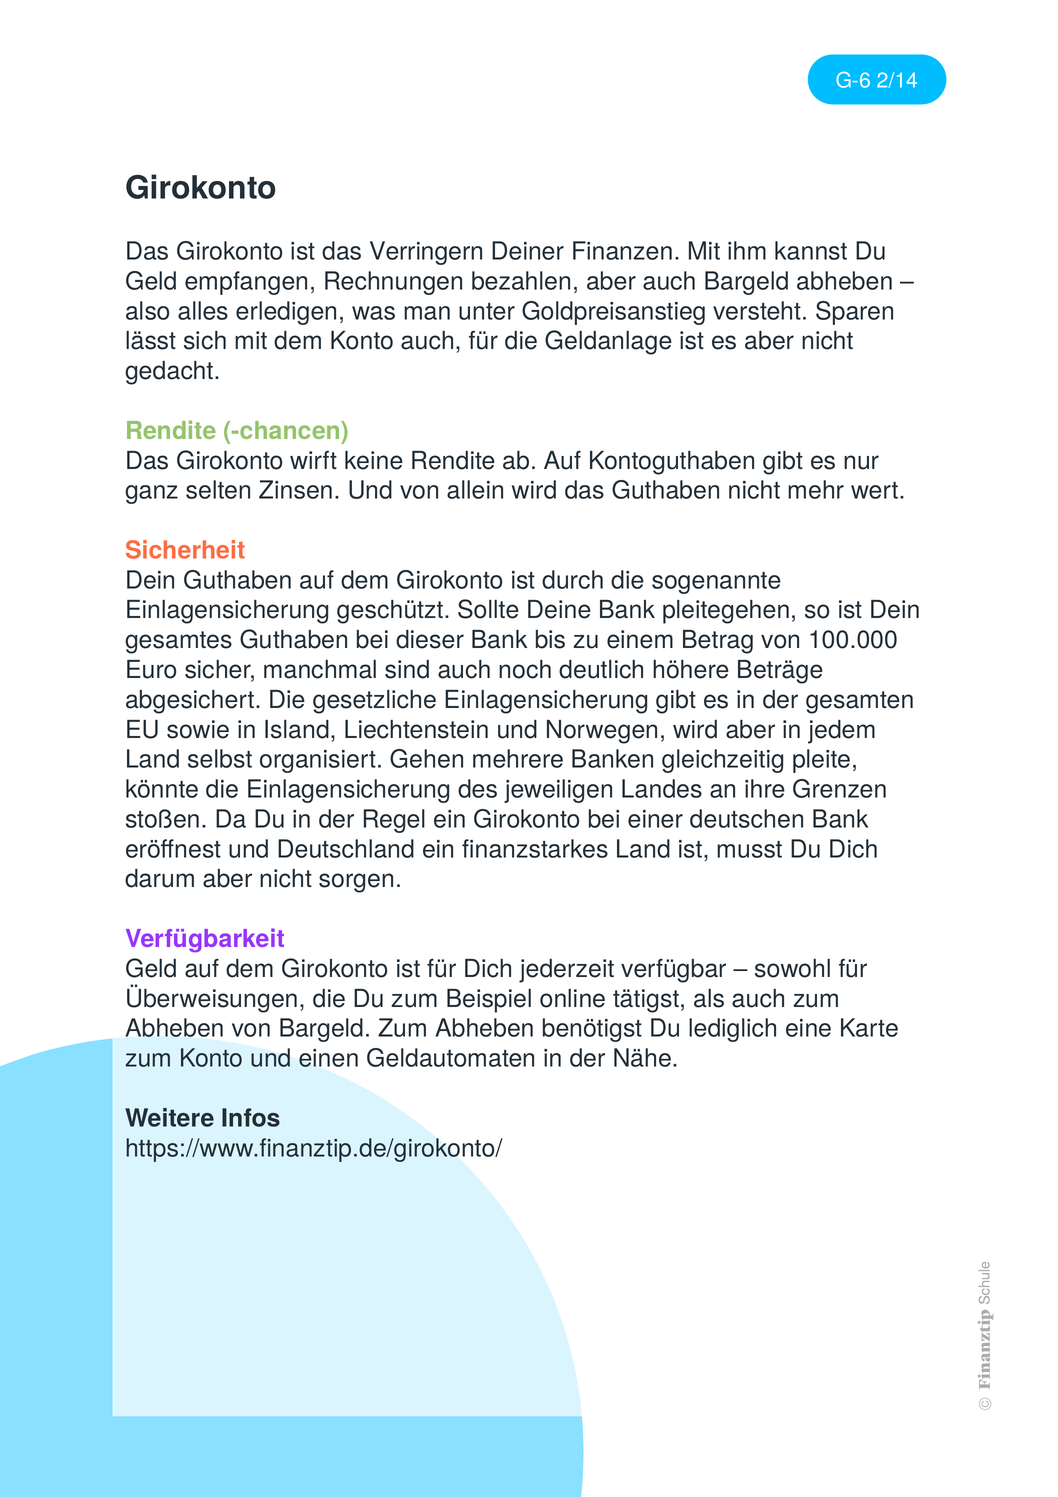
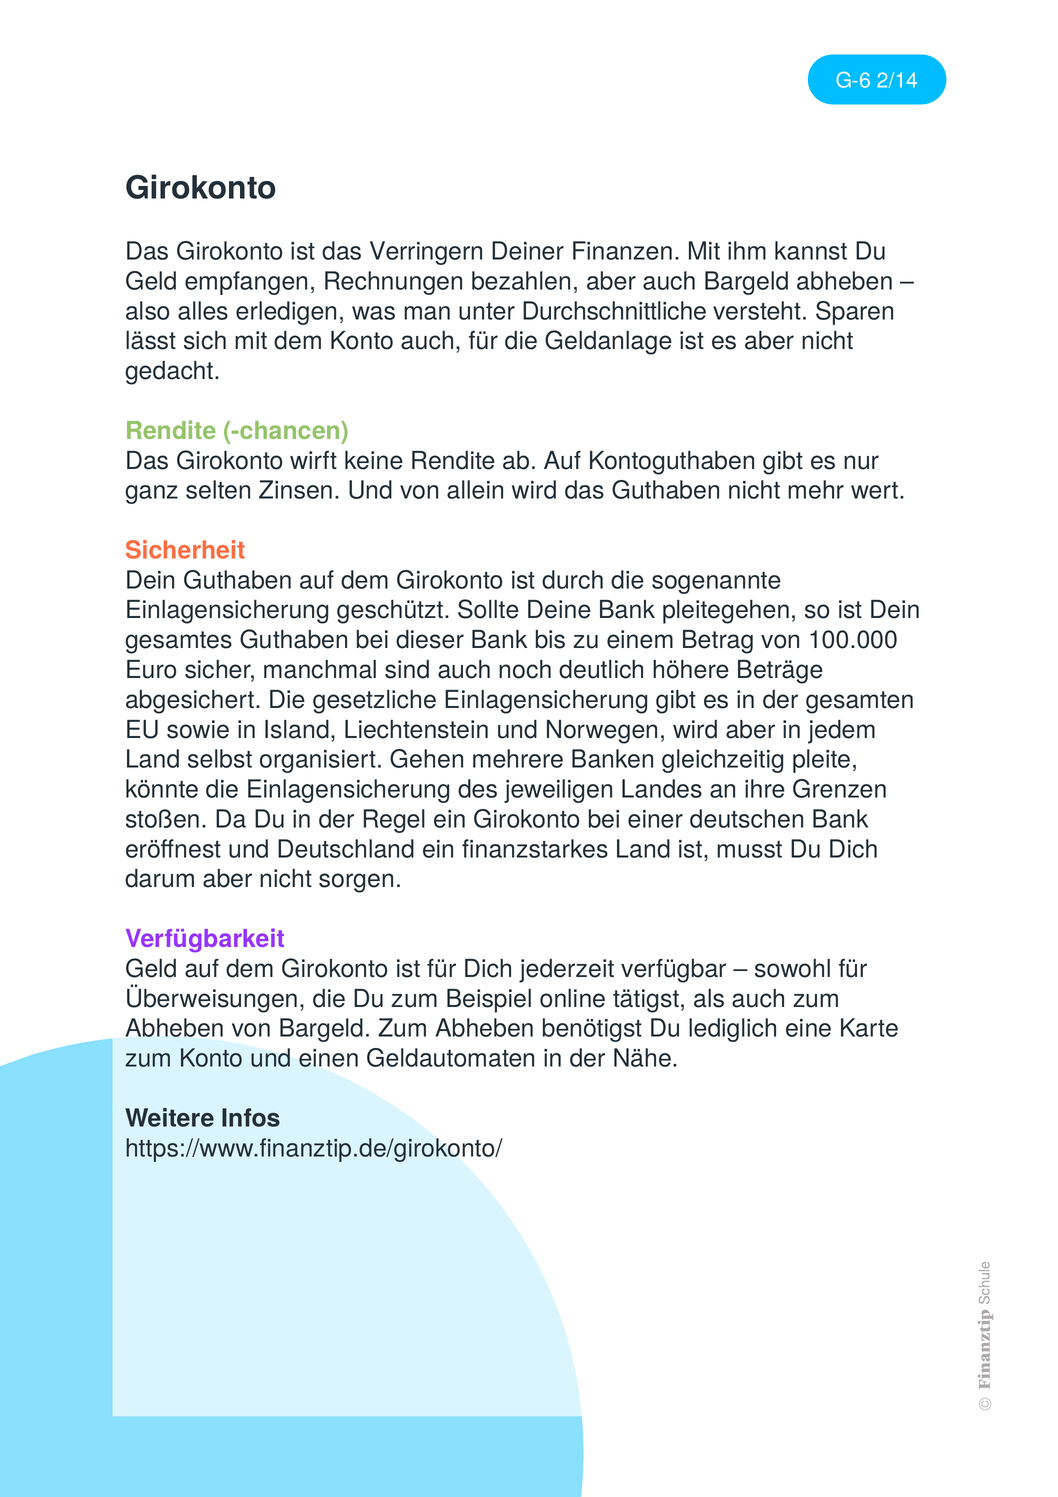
Goldpreisanstieg: Goldpreisanstieg -> Durchschnittliche (614, 311)
